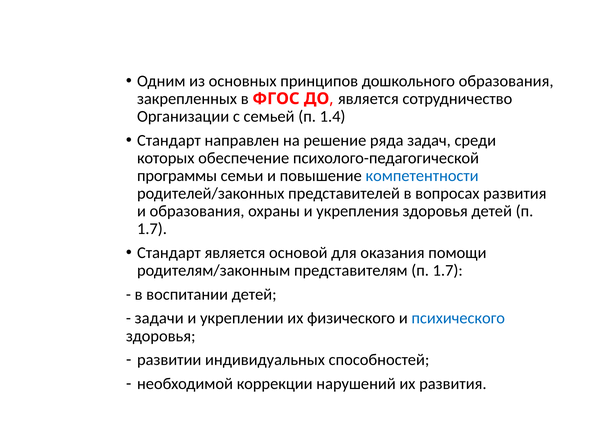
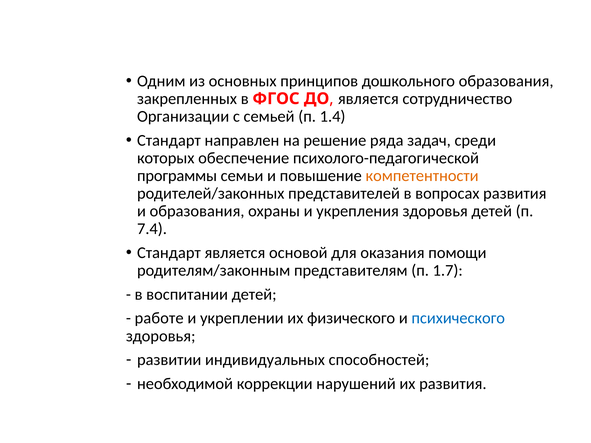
компетентности colour: blue -> orange (422, 176)
1.7: 1.7 -> 7.4 (152, 229)
задачи: задачи -> работе (159, 318)
